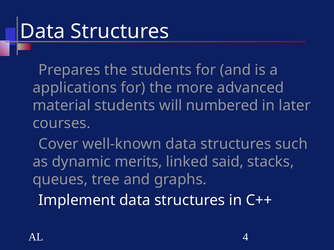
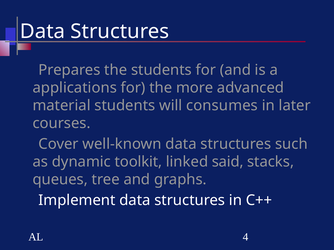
numbered: numbered -> consumes (222, 106)
merits: merits -> toolkit (138, 162)
